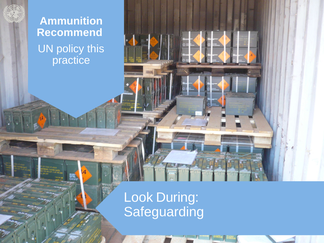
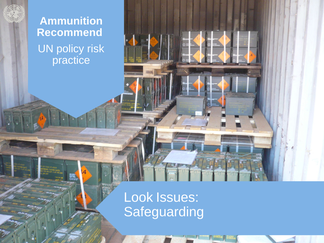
this: this -> risk (96, 49)
During: During -> Issues (177, 197)
